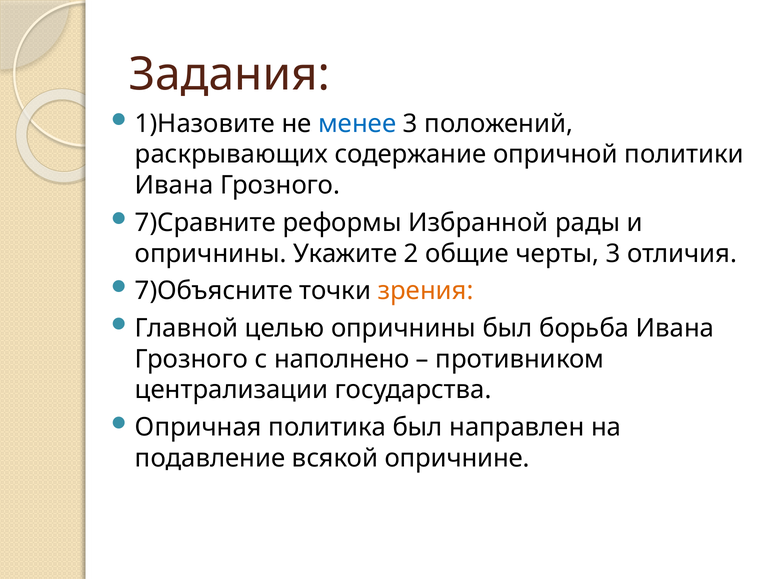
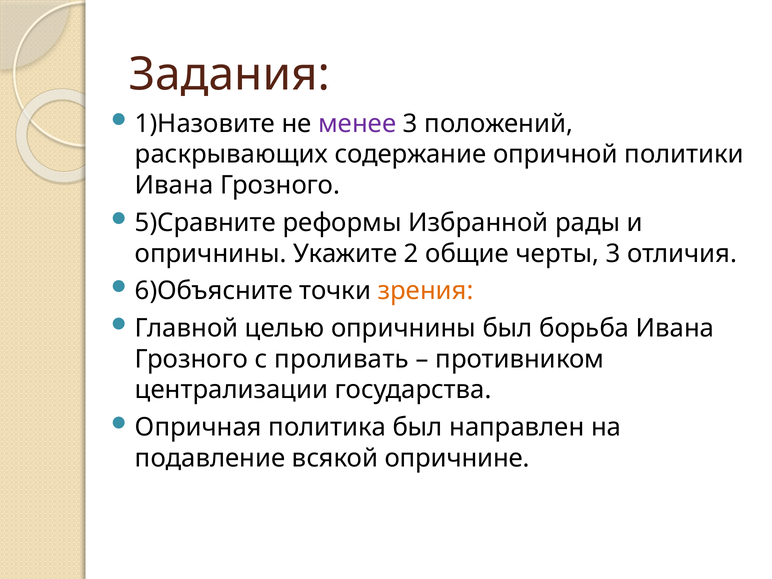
менее colour: blue -> purple (357, 124)
7)Сравните: 7)Сравните -> 5)Сравните (206, 223)
7)Объясните: 7)Объясните -> 6)Объясните (214, 291)
наполнено: наполнено -> проливать (342, 359)
